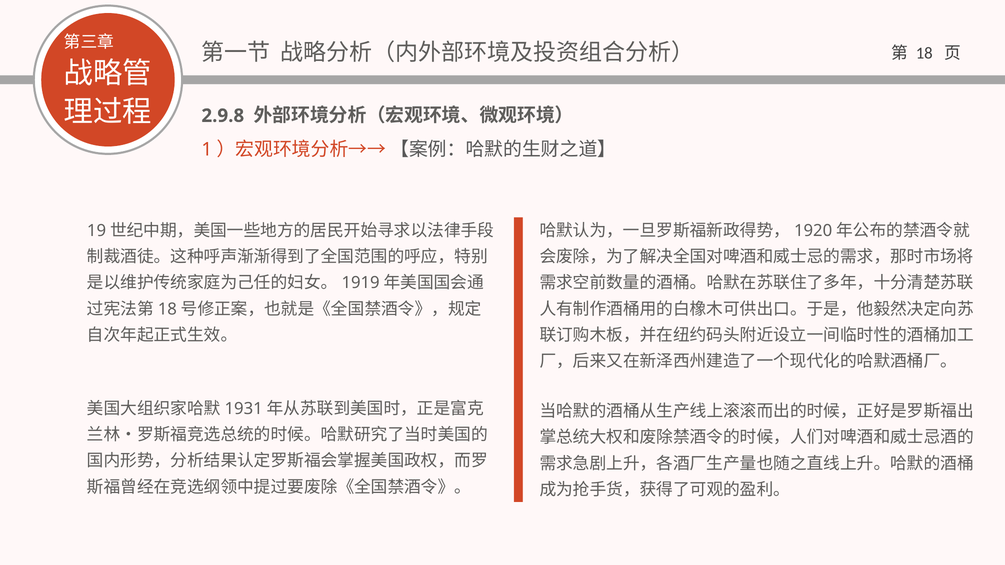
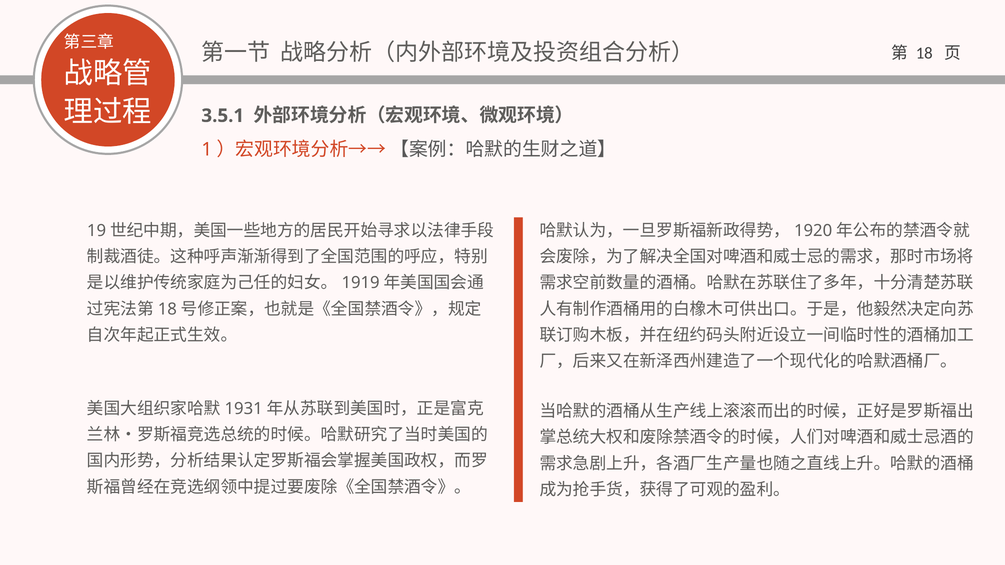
2.9.8: 2.9.8 -> 3.5.1 (223, 116)
